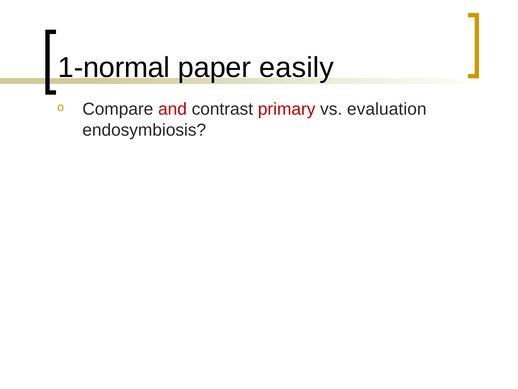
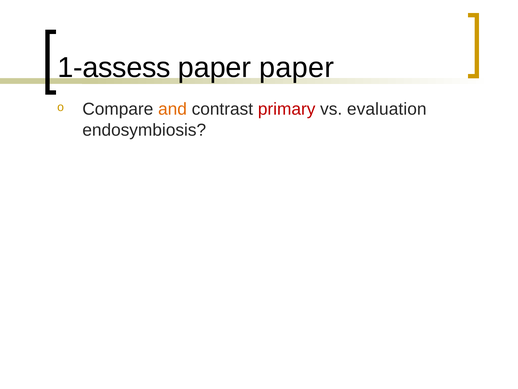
1-normal: 1-normal -> 1-assess (114, 68)
paper easily: easily -> paper (297, 68)
and colour: red -> orange (173, 109)
